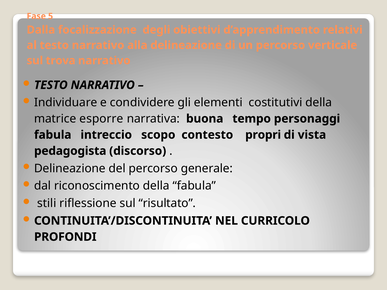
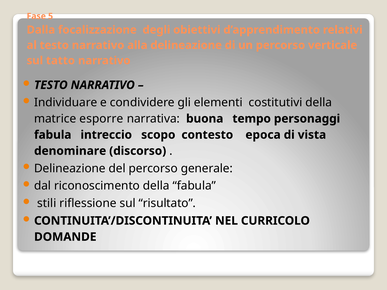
trova: trova -> tatto (60, 61)
propri: propri -> epoca (263, 135)
pedagogista: pedagogista -> denominare (70, 151)
PROFONDI: PROFONDI -> DOMANDE (65, 237)
